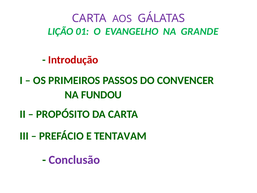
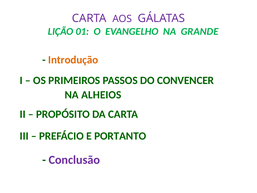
Introdução colour: red -> orange (73, 60)
FUNDOU: FUNDOU -> ALHEIOS (101, 95)
TENTAVAM: TENTAVAM -> PORTANTO (120, 136)
